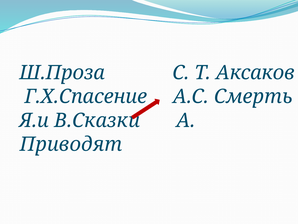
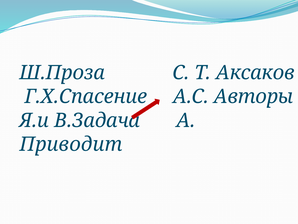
Смерть: Смерть -> Авторы (253, 96)
В.Сказки: В.Сказки -> В.Задача (97, 120)
Приводят: Приводят -> Приводит (71, 144)
